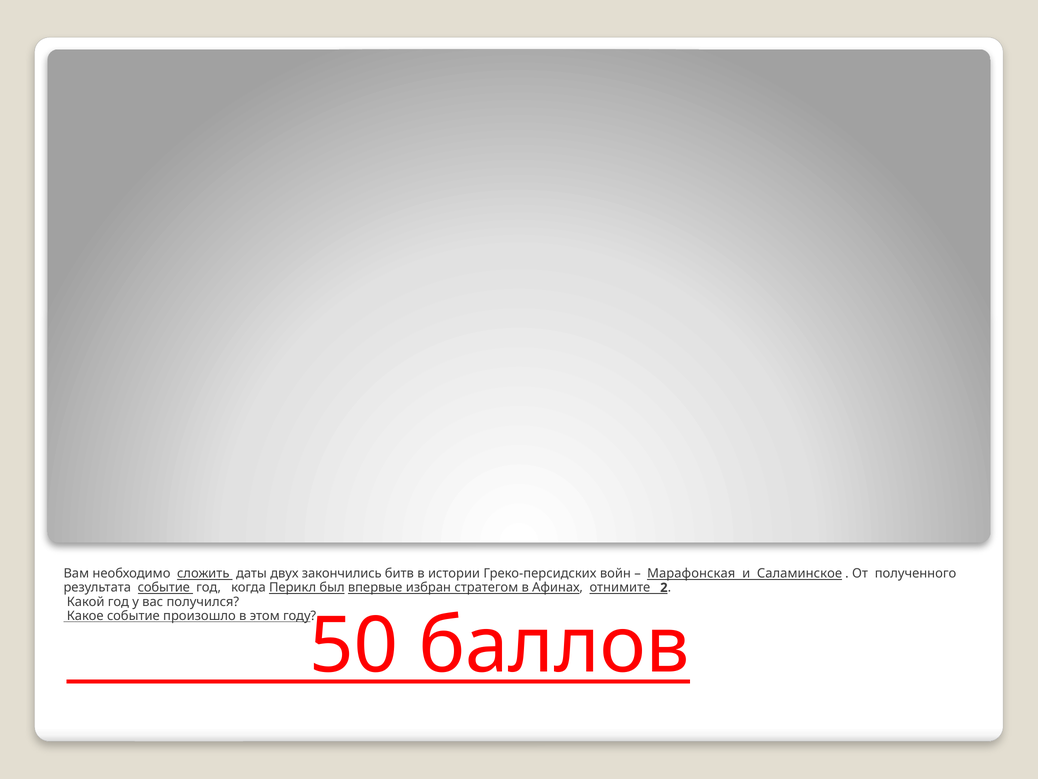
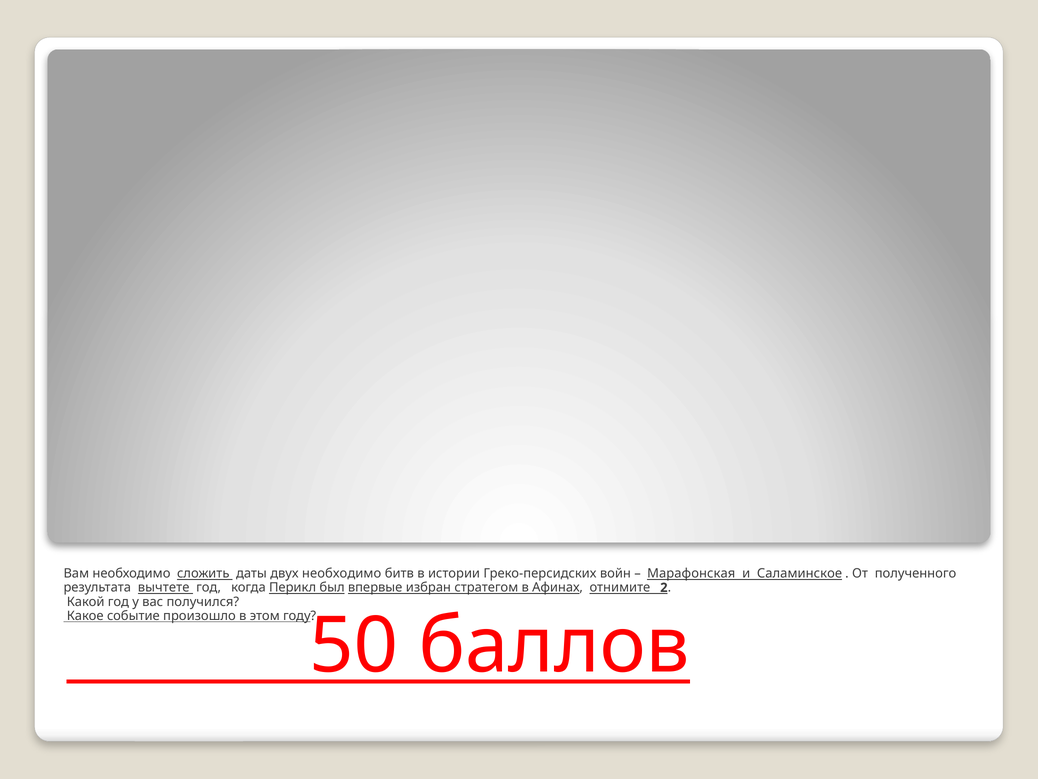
двух закончились: закончились -> необходимо (342, 573)
результата событие: событие -> вычтете (164, 587)
